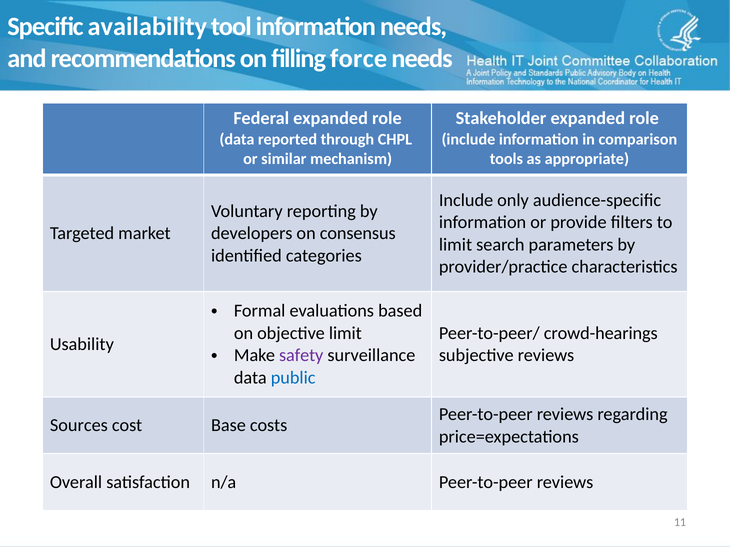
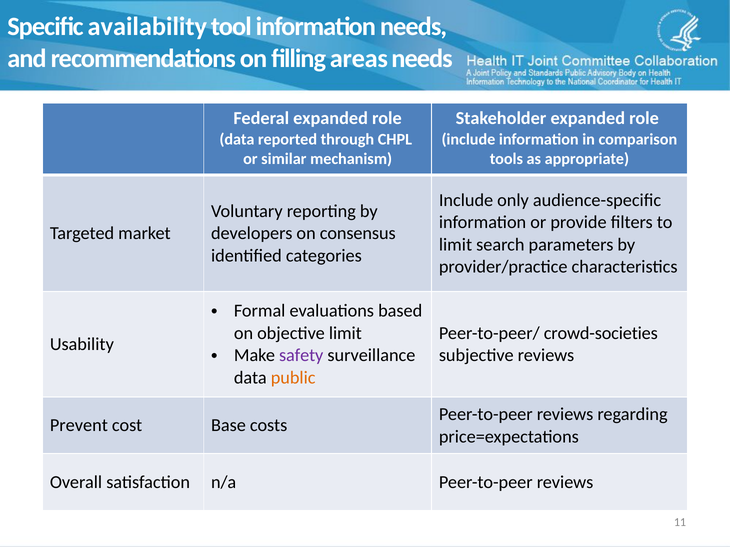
force: force -> areas (359, 58)
crowd-hearings: crowd-hearings -> crowd-societies (601, 333)
public colour: blue -> orange (293, 378)
Sources: Sources -> Prevent (79, 426)
